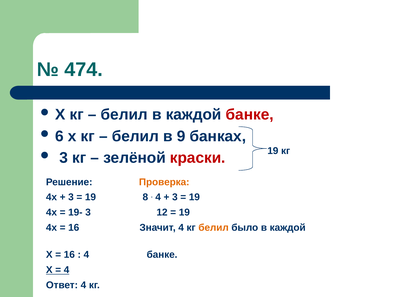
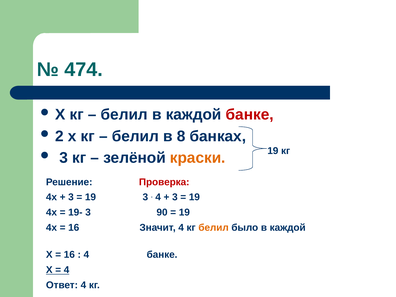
6: 6 -> 2 (59, 136)
9: 9 -> 8 (181, 136)
краски colour: red -> orange (198, 158)
Проверка colour: orange -> red (164, 182)
19 8: 8 -> 3 (145, 197)
12: 12 -> 90 (162, 212)
